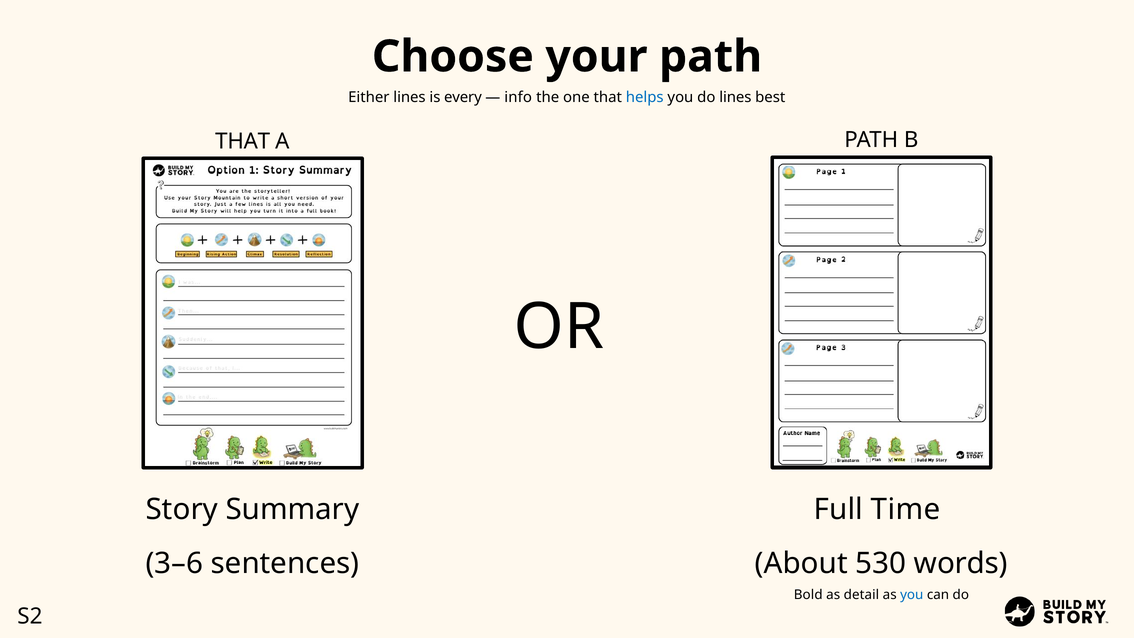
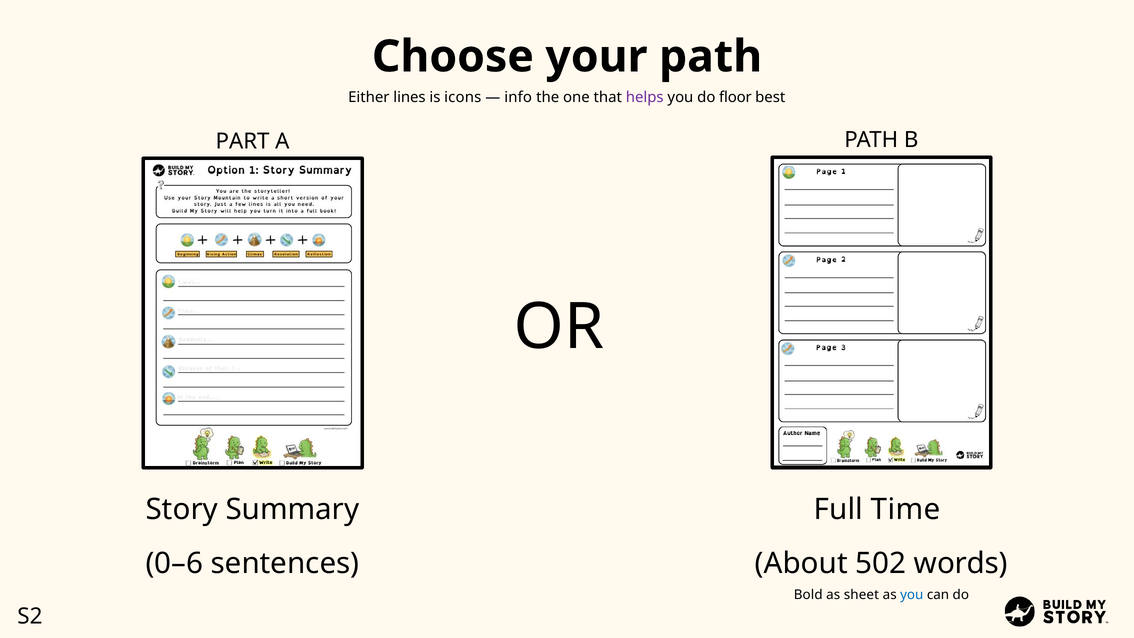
every: every -> icons (463, 97)
helps colour: blue -> purple (645, 97)
do lines: lines -> floor (735, 97)
THAT: THAT -> PART (243, 141)
3–6: 3–6 -> 0–6 (174, 563)
530: 530 -> 502 (881, 563)
detail: detail -> sheet (861, 594)
